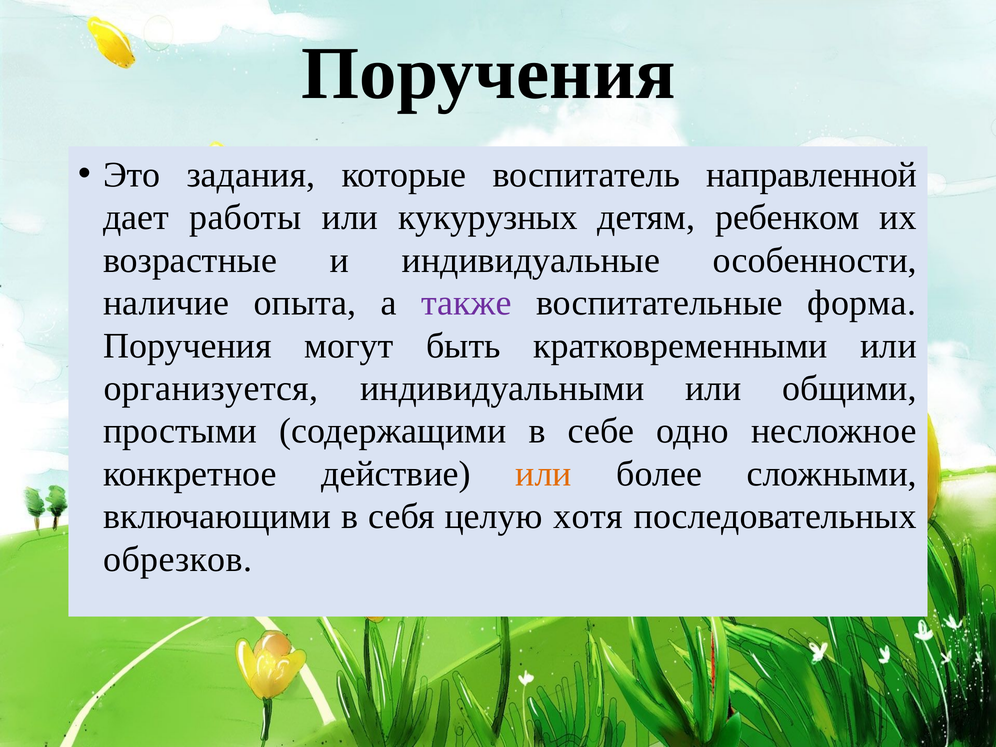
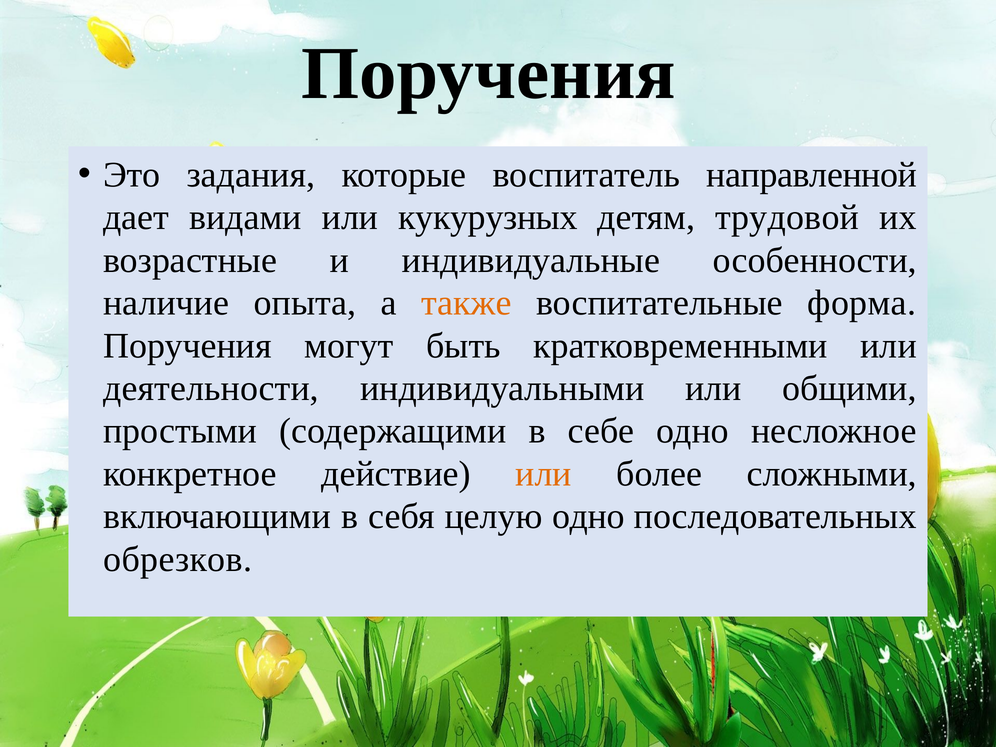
работы: работы -> видами (245, 218)
ребенком: ребенком -> трудовой (787, 218)
также colour: purple -> orange (466, 303)
организуется: организуется -> деятельности (211, 388)
целую хотя: хотя -> одно (588, 517)
